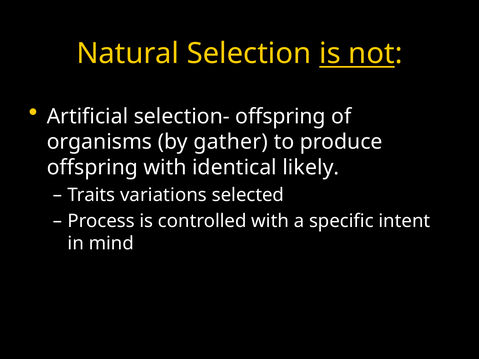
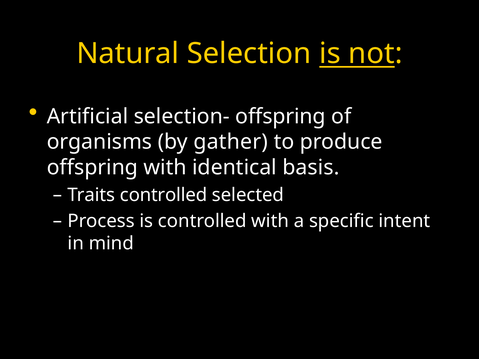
likely: likely -> basis (311, 168)
Traits variations: variations -> controlled (164, 195)
